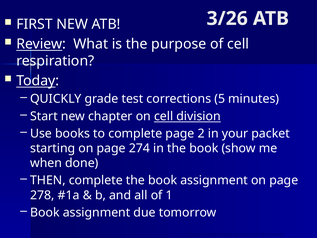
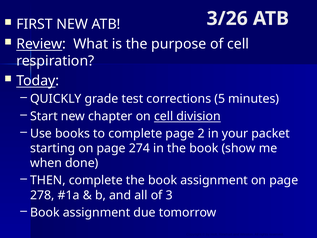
1: 1 -> 3 (169, 195)
